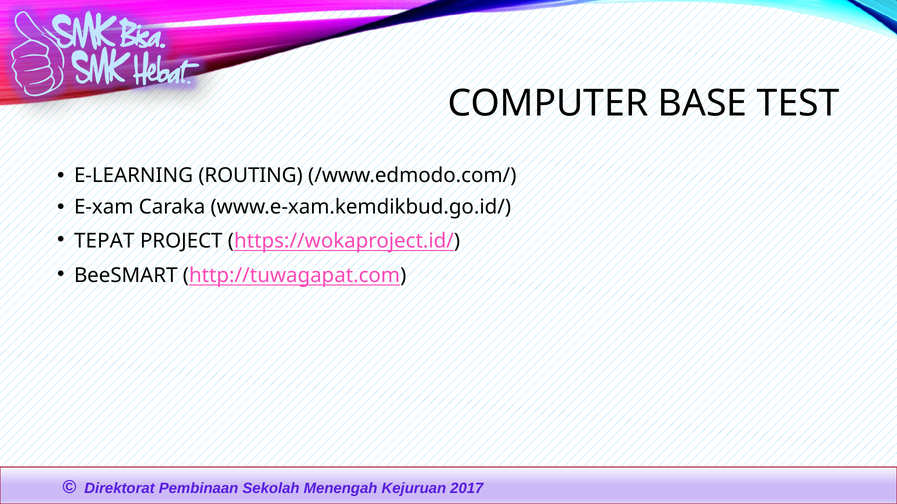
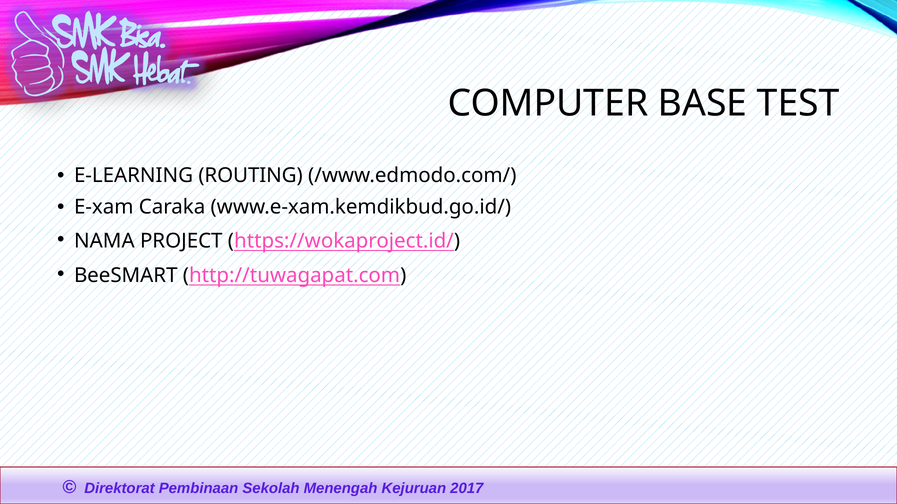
TEPAT: TEPAT -> NAMA (104, 241)
